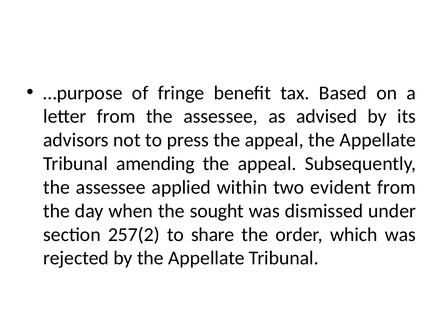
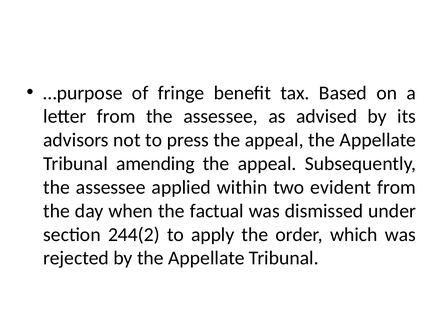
sought: sought -> factual (217, 211)
257(2: 257(2 -> 244(2 (134, 235)
share: share -> apply (213, 235)
